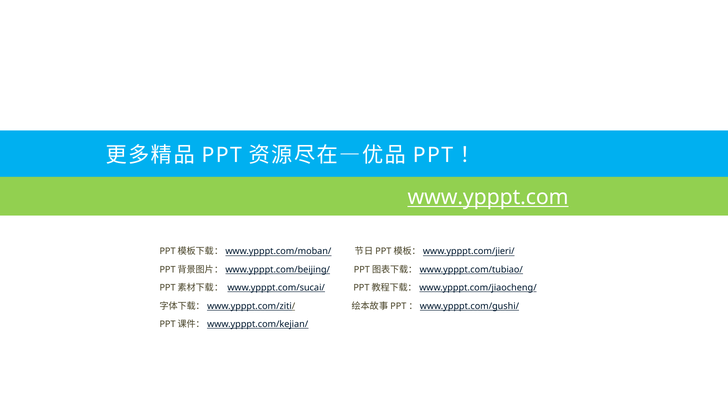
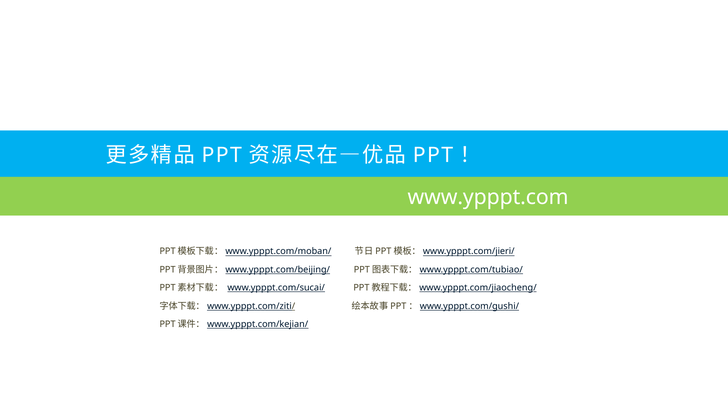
www.ypppt.com underline: present -> none (488, 197)
